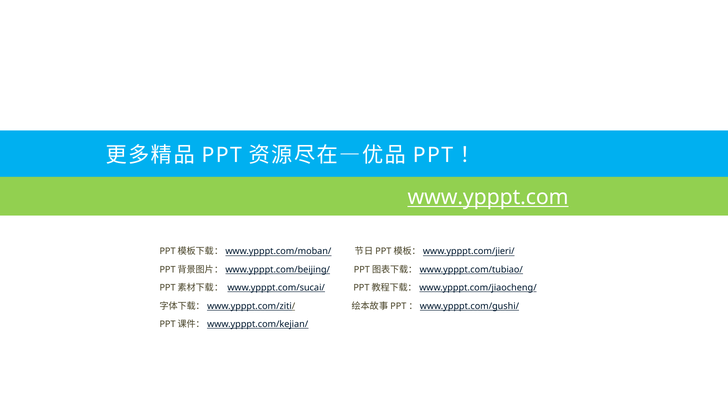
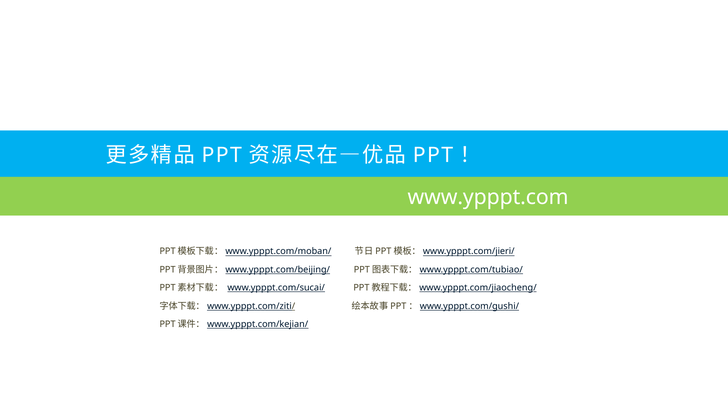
www.ypppt.com underline: present -> none (488, 197)
